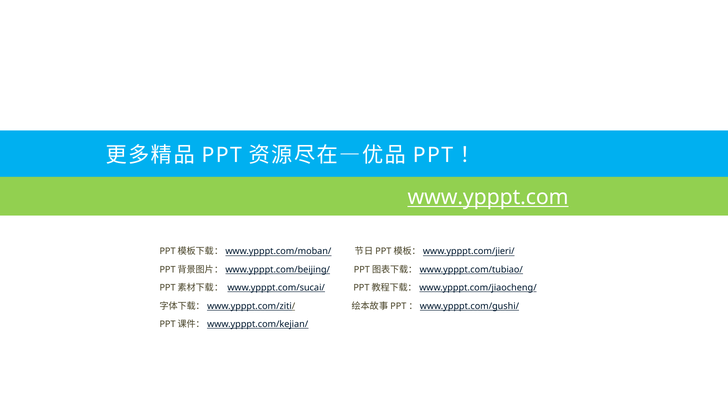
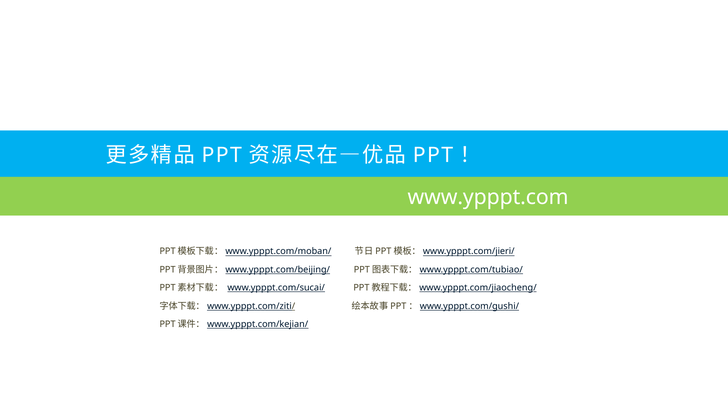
www.ypppt.com underline: present -> none (488, 197)
